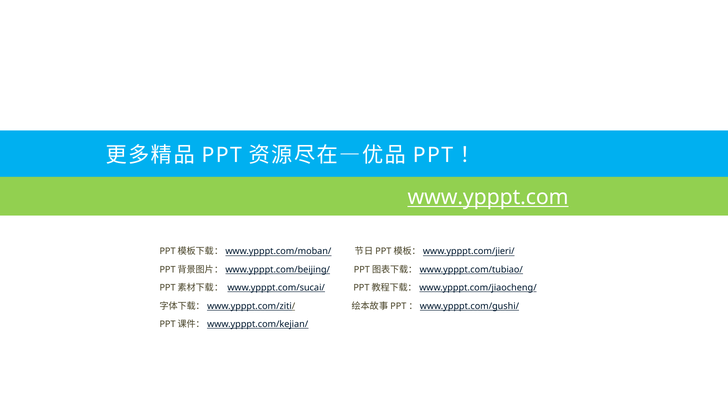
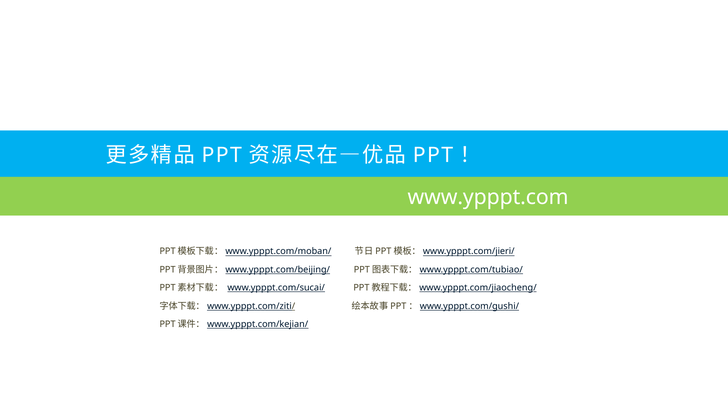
www.ypppt.com underline: present -> none (488, 197)
